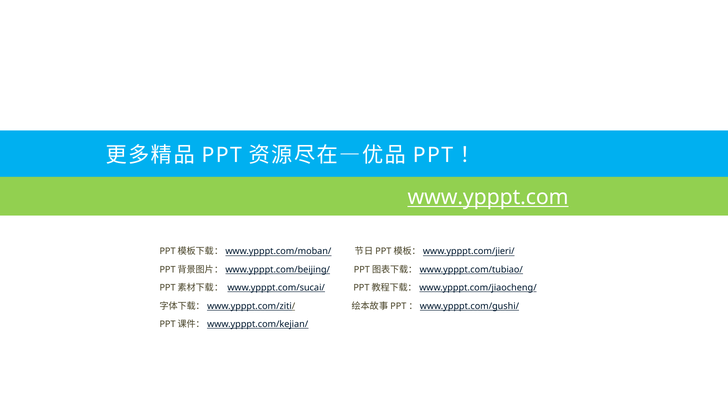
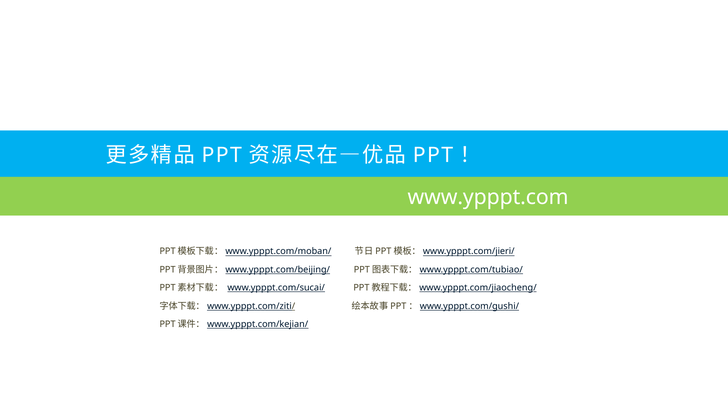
www.ypppt.com underline: present -> none (488, 197)
